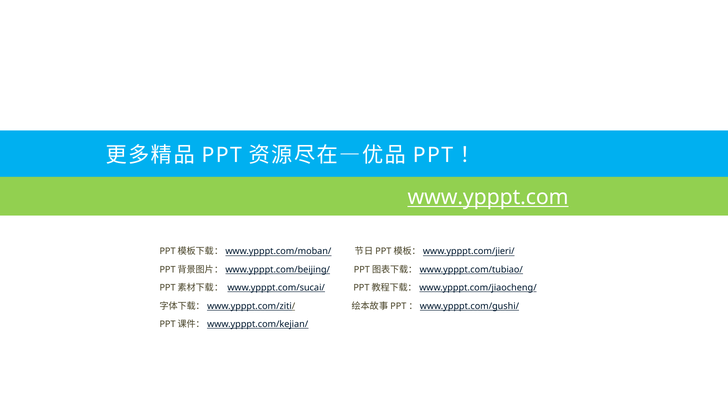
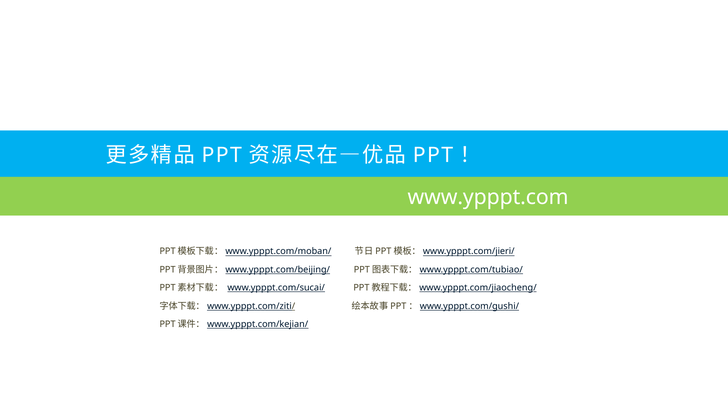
www.ypppt.com underline: present -> none (488, 197)
